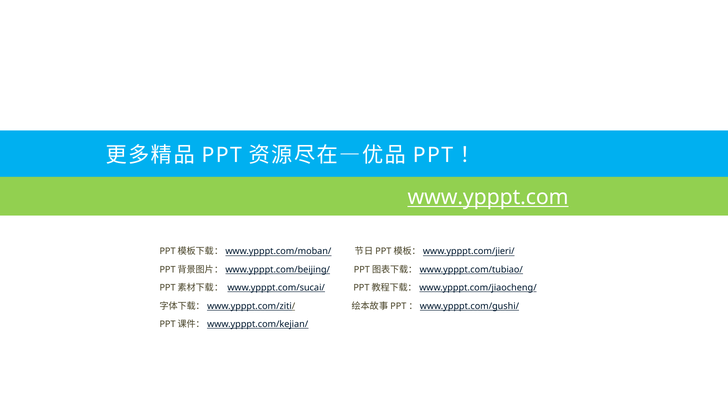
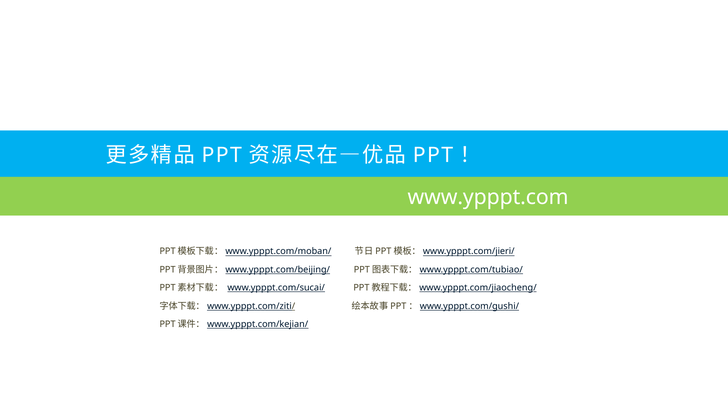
www.ypppt.com underline: present -> none (488, 197)
